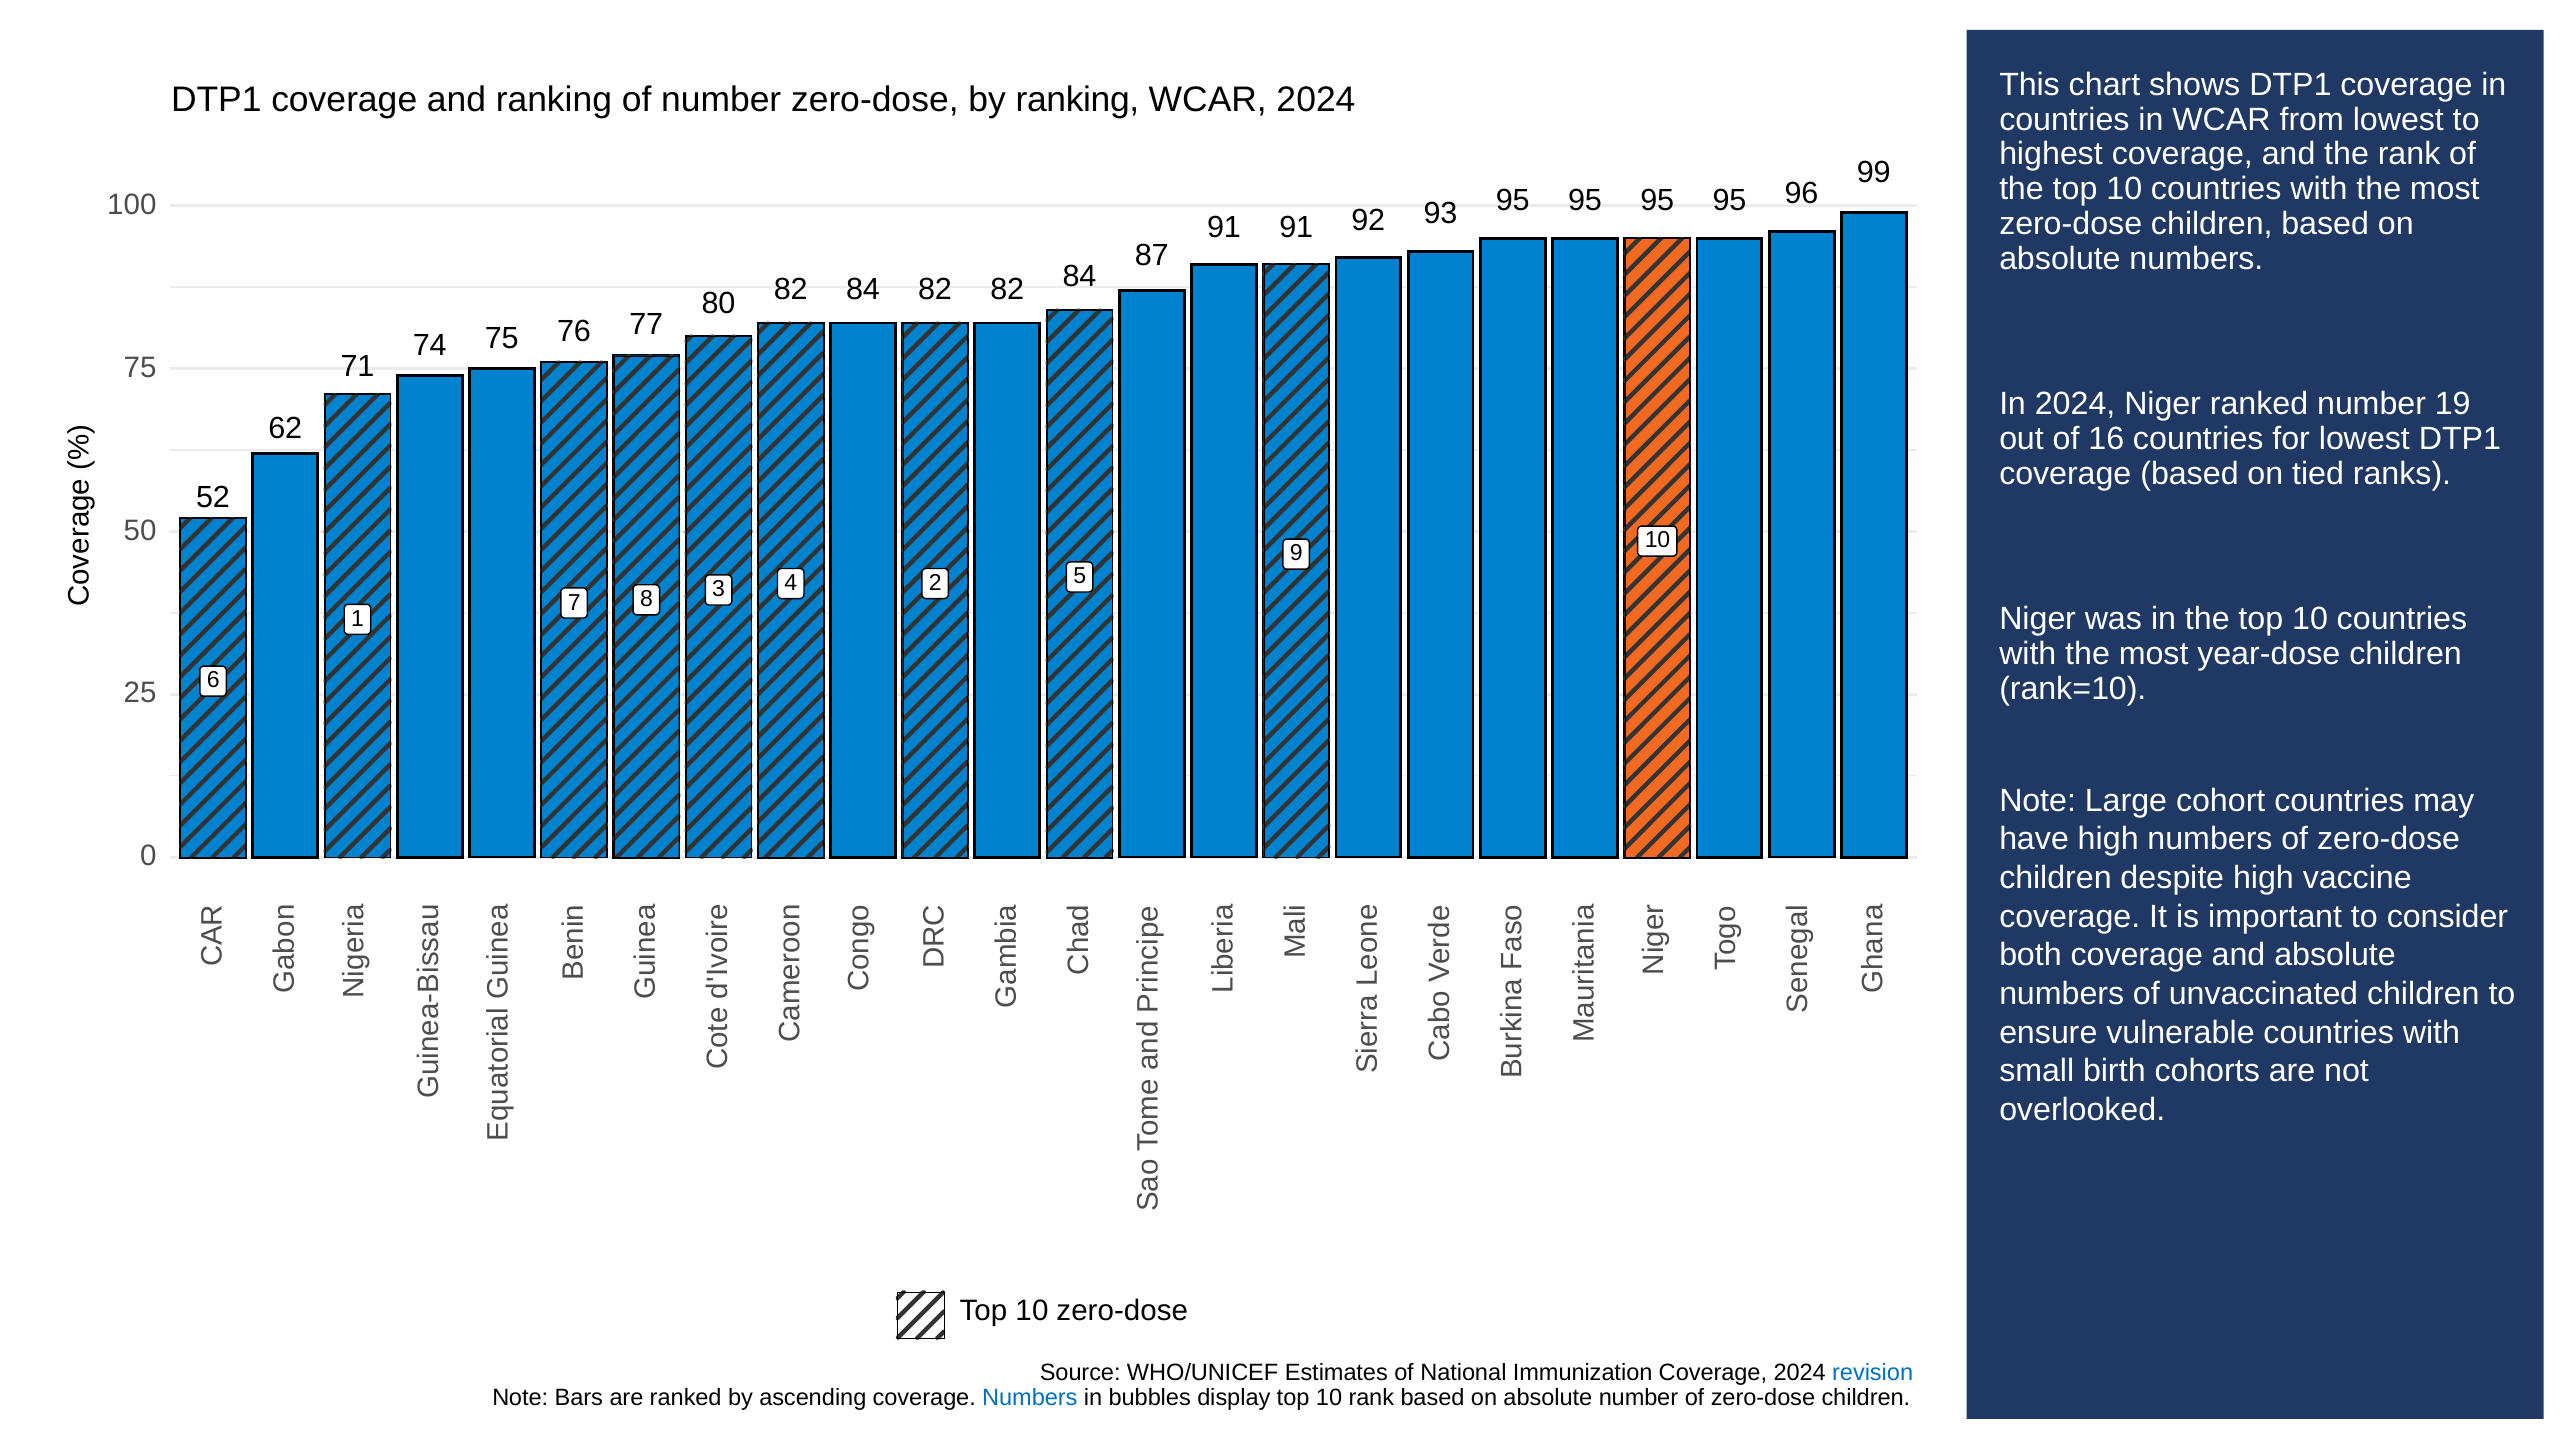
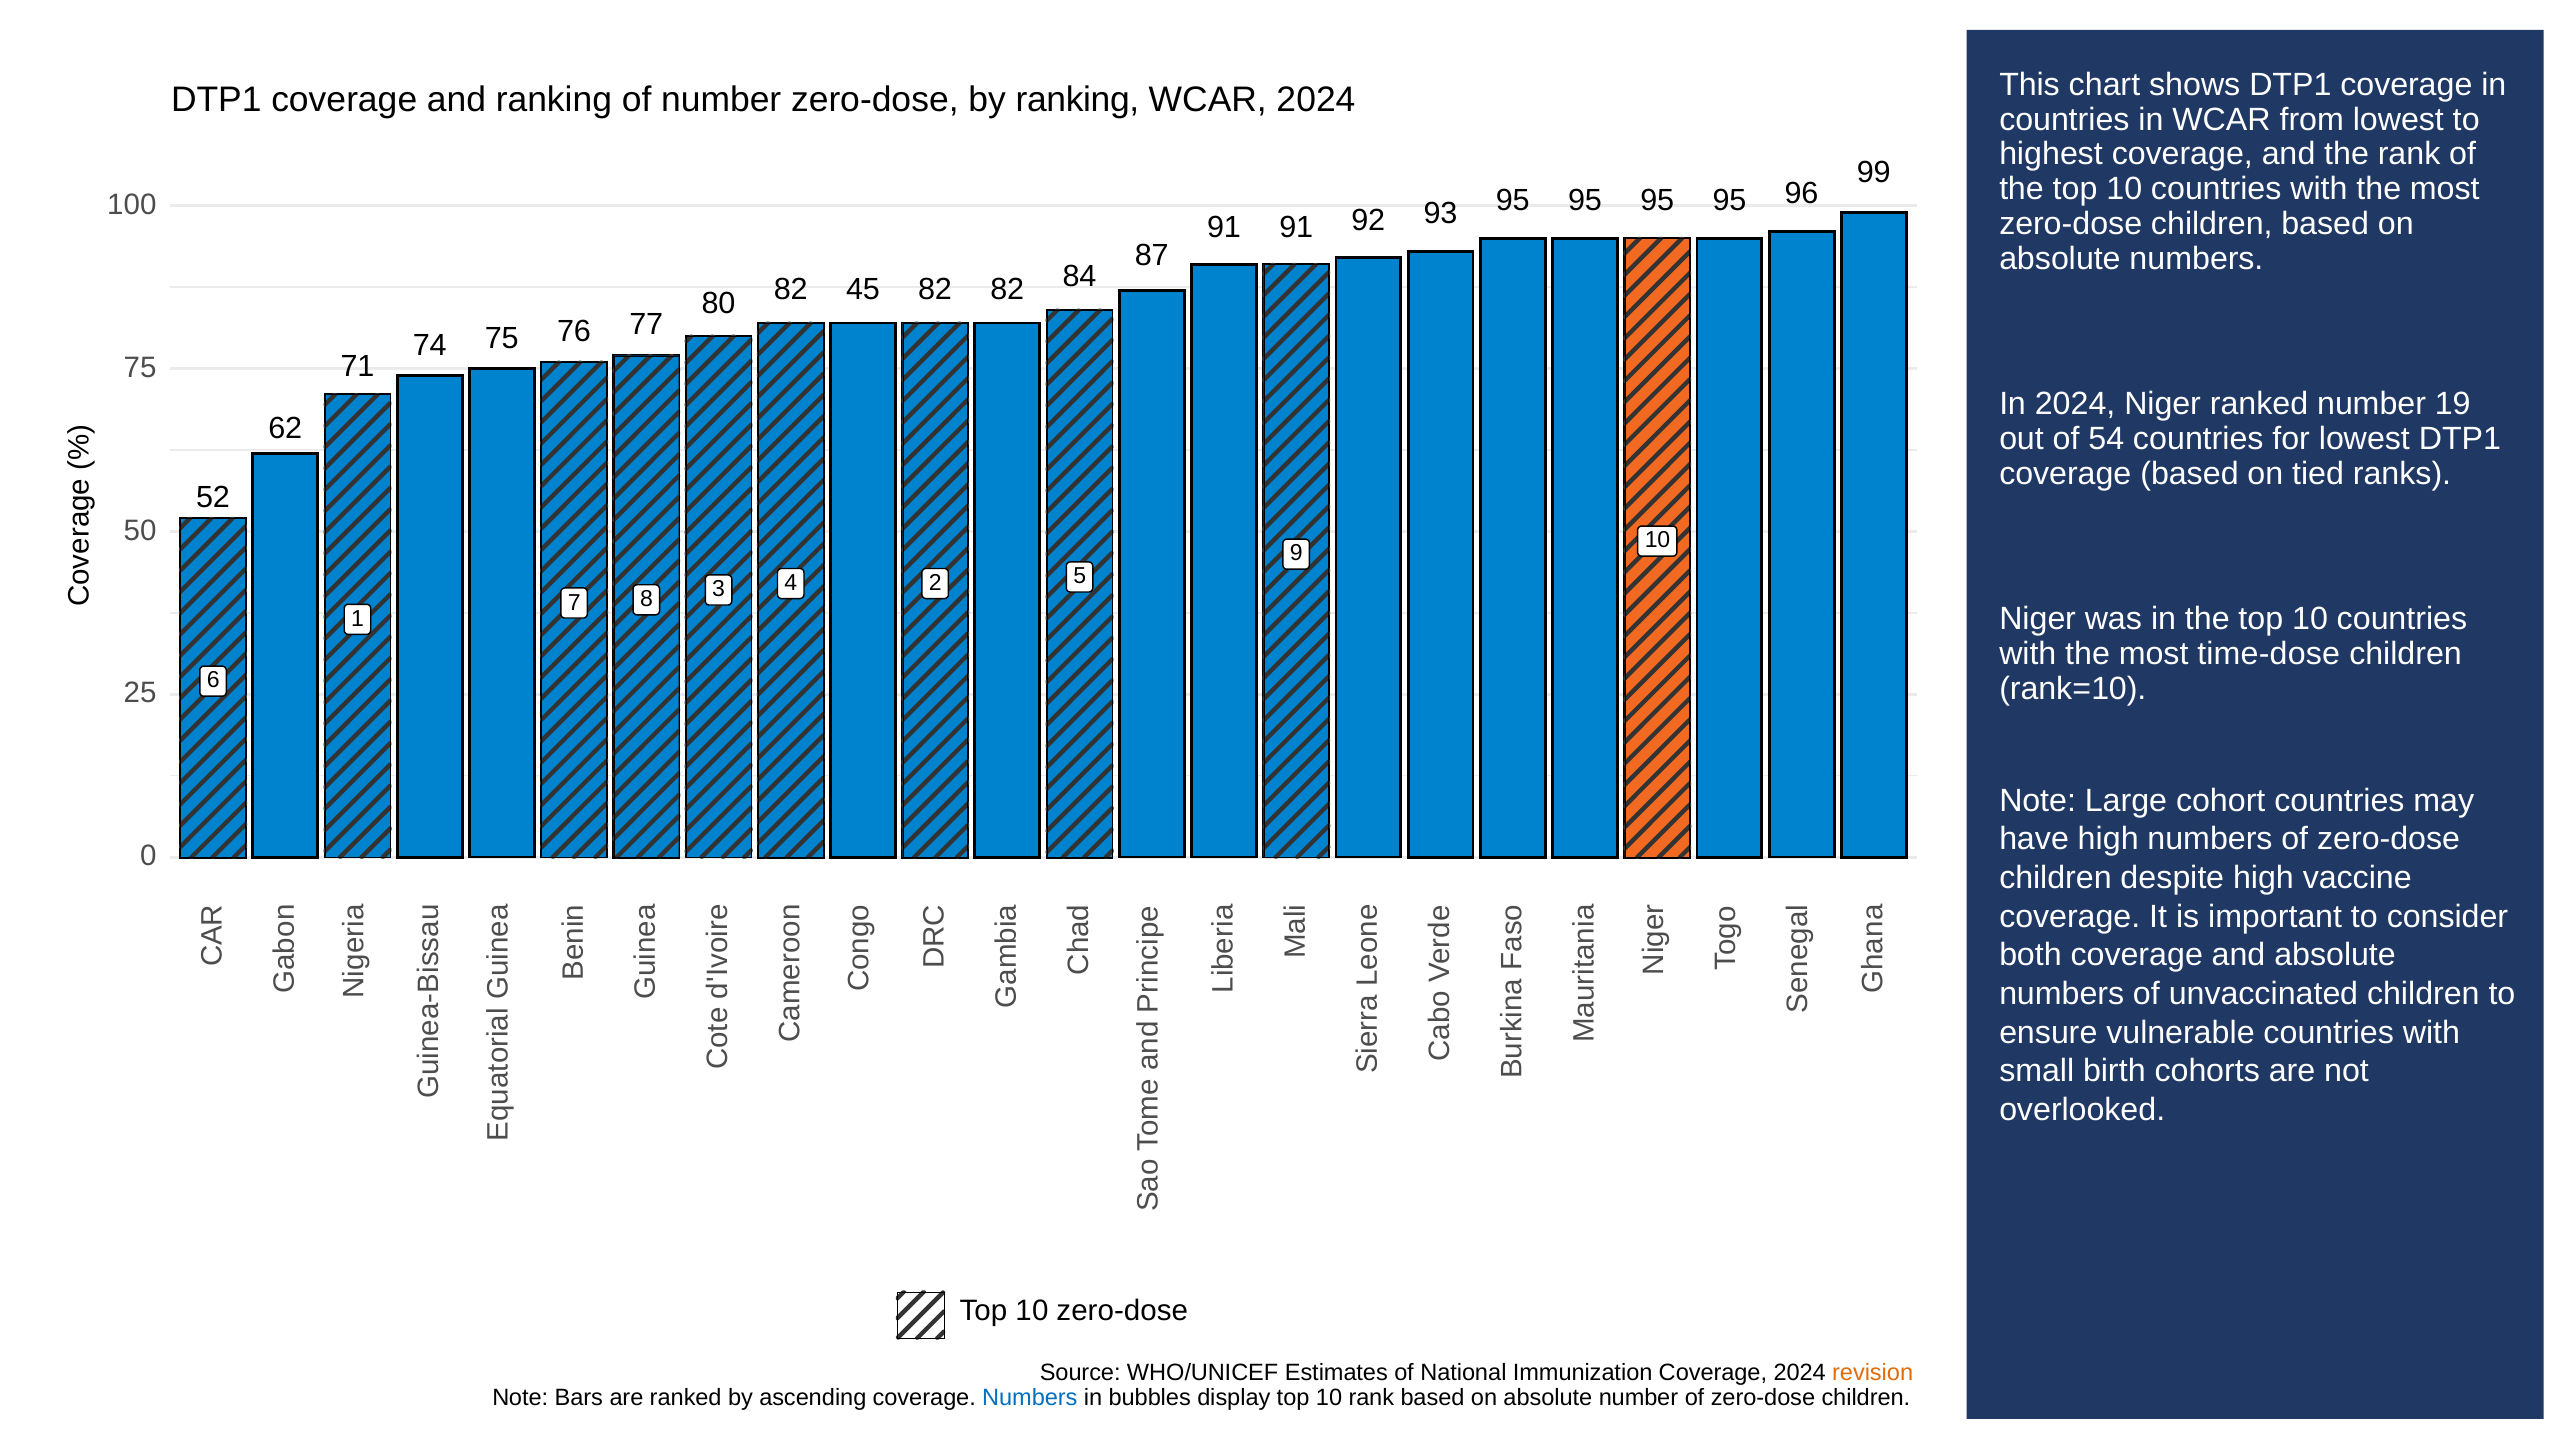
84: 84 -> 45 (863, 290)
16: 16 -> 54 (2106, 439)
year-dose: year-dose -> time-dose (2269, 654)
revision colour: blue -> orange (1873, 1373)
